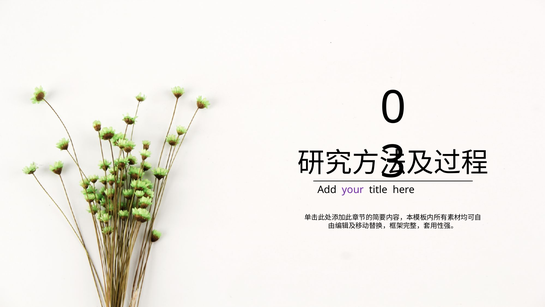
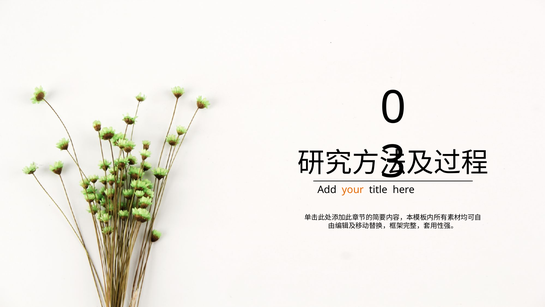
your colour: purple -> orange (353, 190)
